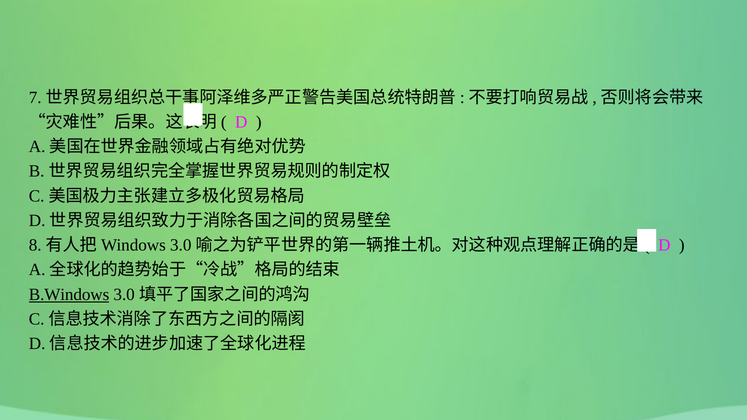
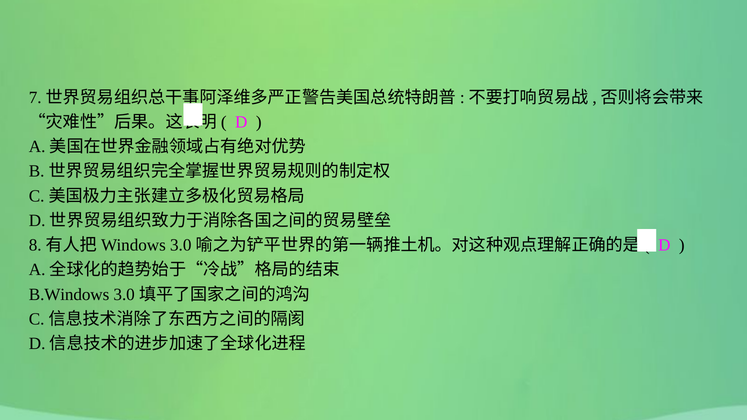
B.Windows underline: present -> none (69, 295)
